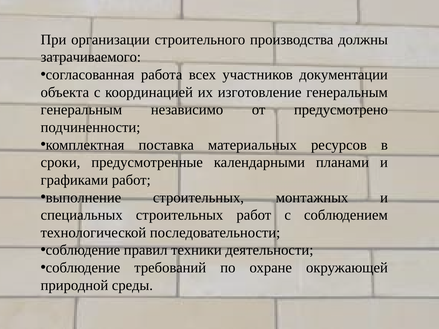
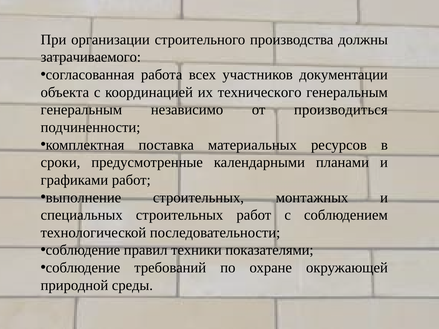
изготовление: изготовление -> технического (260, 92)
предусмотрено: предусмотрено -> производиться (341, 110)
деятельности: деятельности -> показателями (269, 250)
